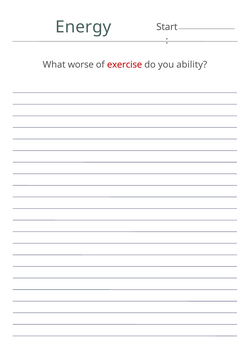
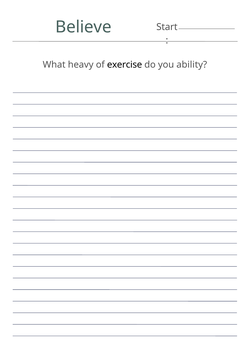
Energy: Energy -> Believe (83, 27)
worse: worse -> heavy (81, 65)
exercise colour: red -> black (125, 65)
